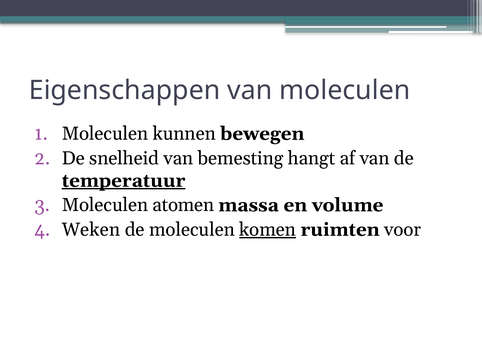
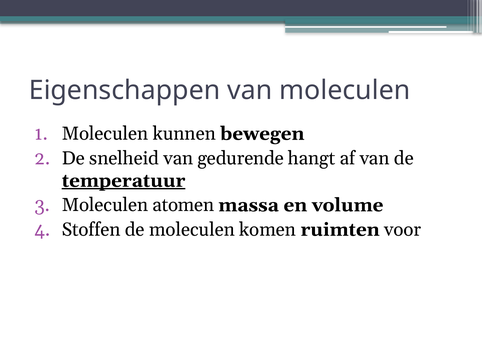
bemesting: bemesting -> gedurende (241, 158)
Weken: Weken -> Stoffen (91, 229)
komen underline: present -> none (268, 229)
